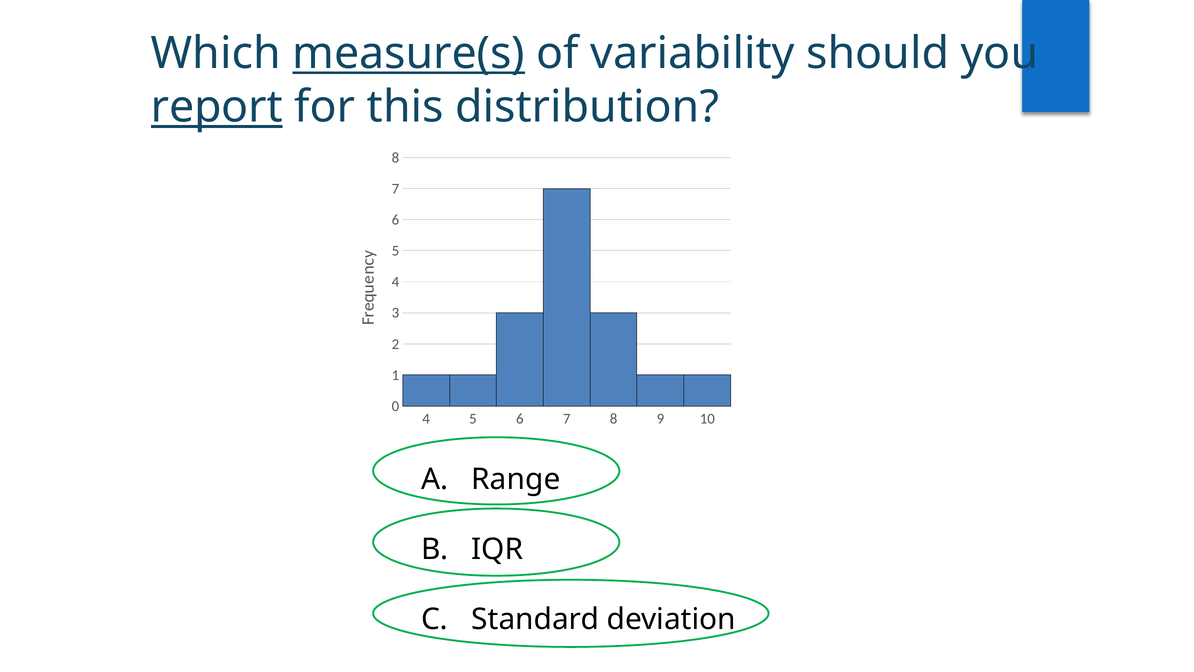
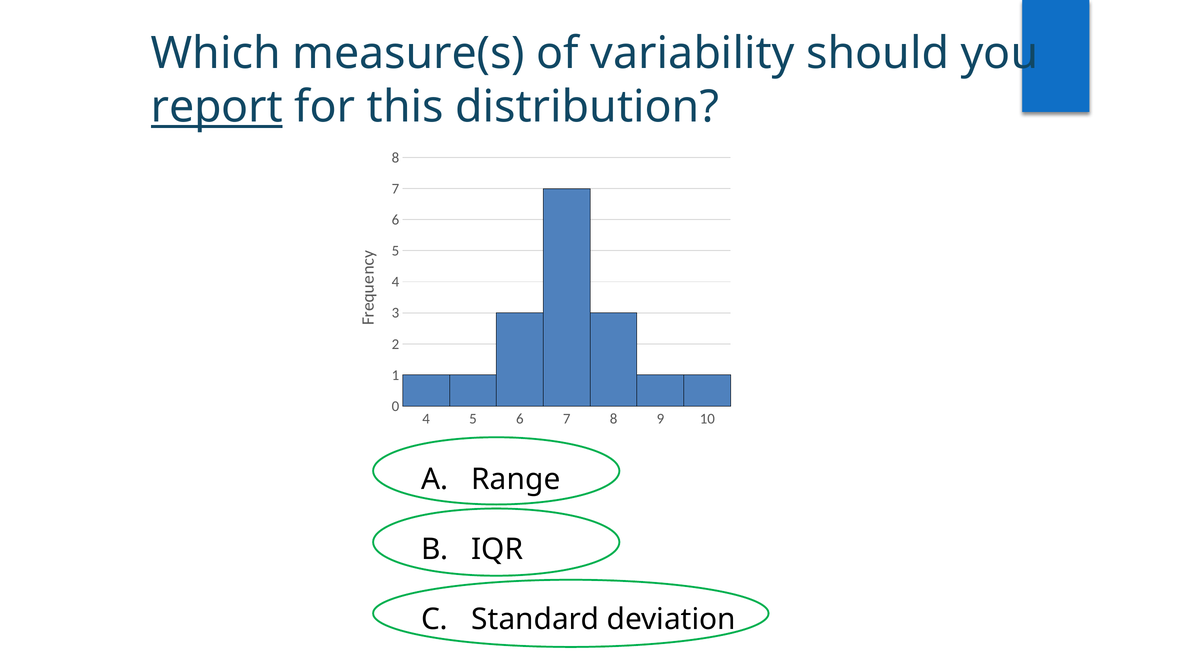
measure(s underline: present -> none (409, 53)
